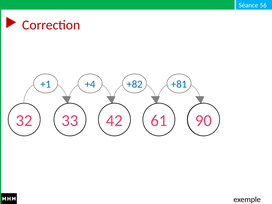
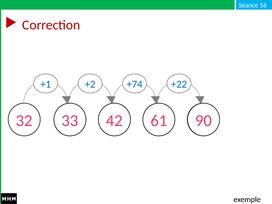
+4: +4 -> +2 (90, 84)
+82: +82 -> +74 (135, 84)
+81: +81 -> +22 (179, 84)
